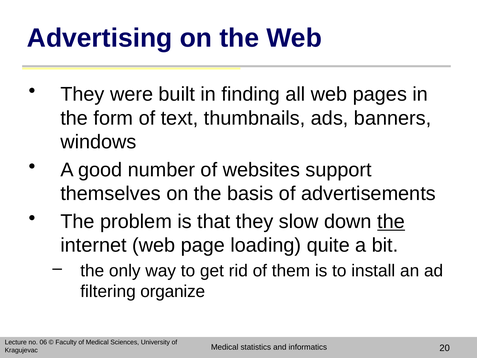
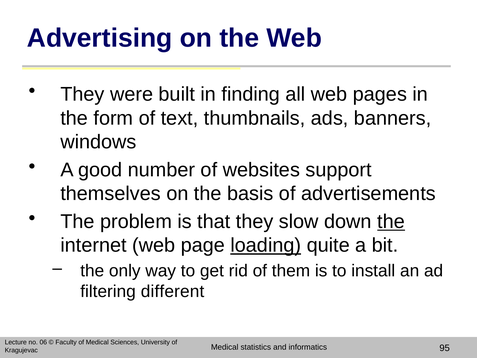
loading underline: none -> present (266, 245)
organize: organize -> different (173, 291)
20: 20 -> 95 (445, 348)
